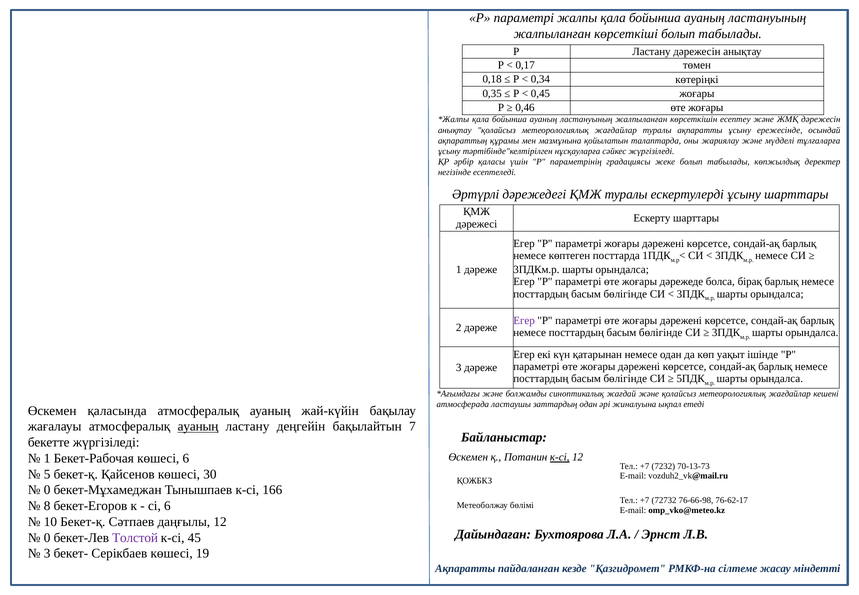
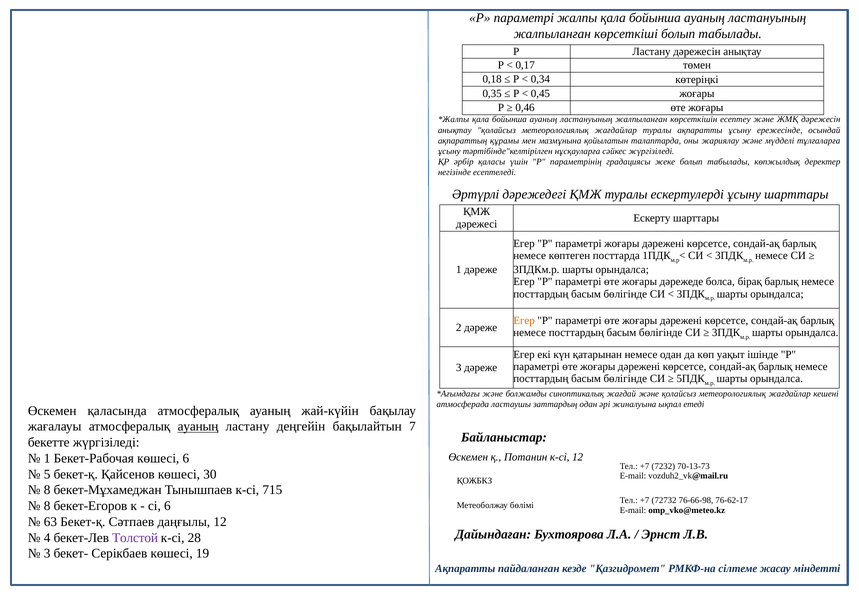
Егер colour: purple -> orange (524, 320)
к-сі underline: present -> none (560, 457)
0: 0 -> 8 (47, 490)
166: 166 -> 715 (272, 490)
10: 10 -> 63 (50, 522)
0: 0 -> 4 (47, 537)
45: 45 -> 28 (194, 537)
